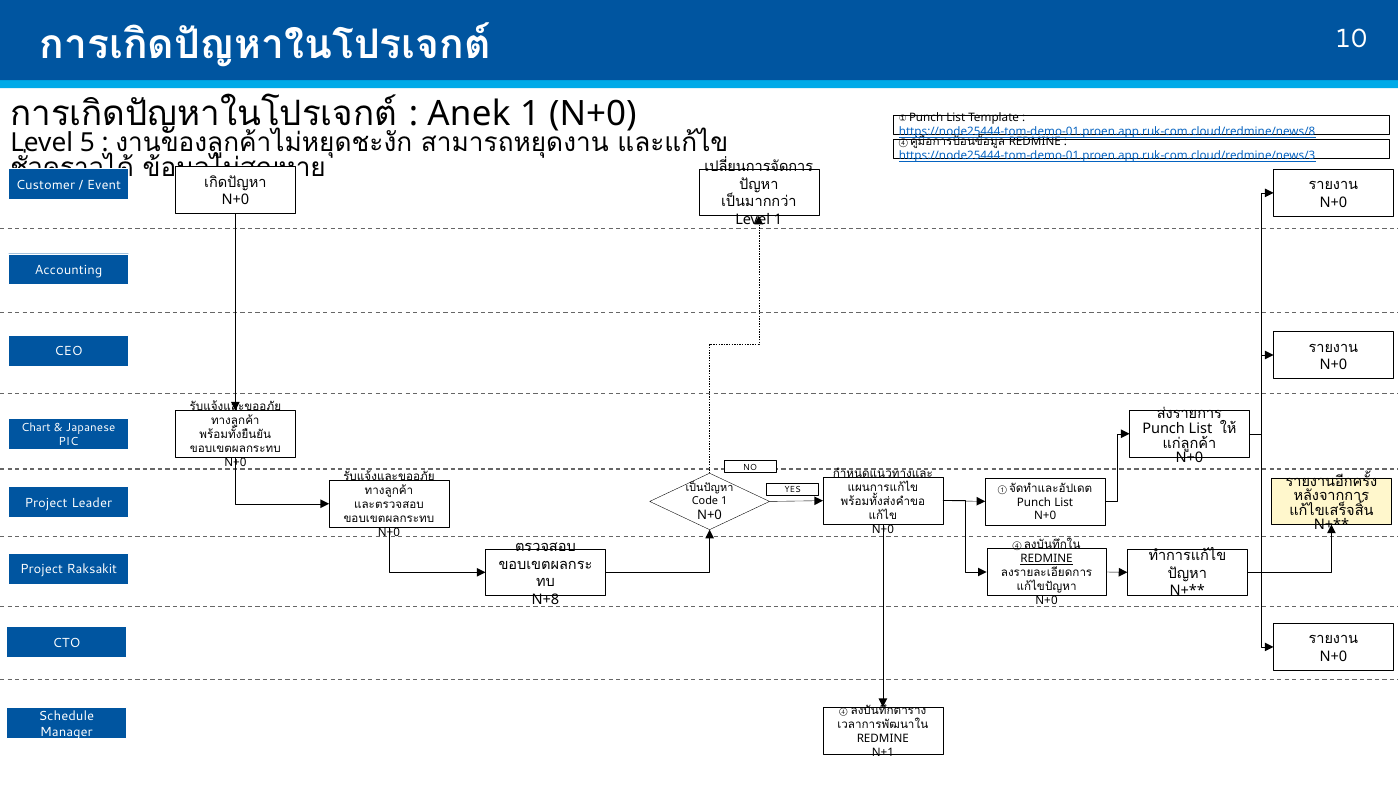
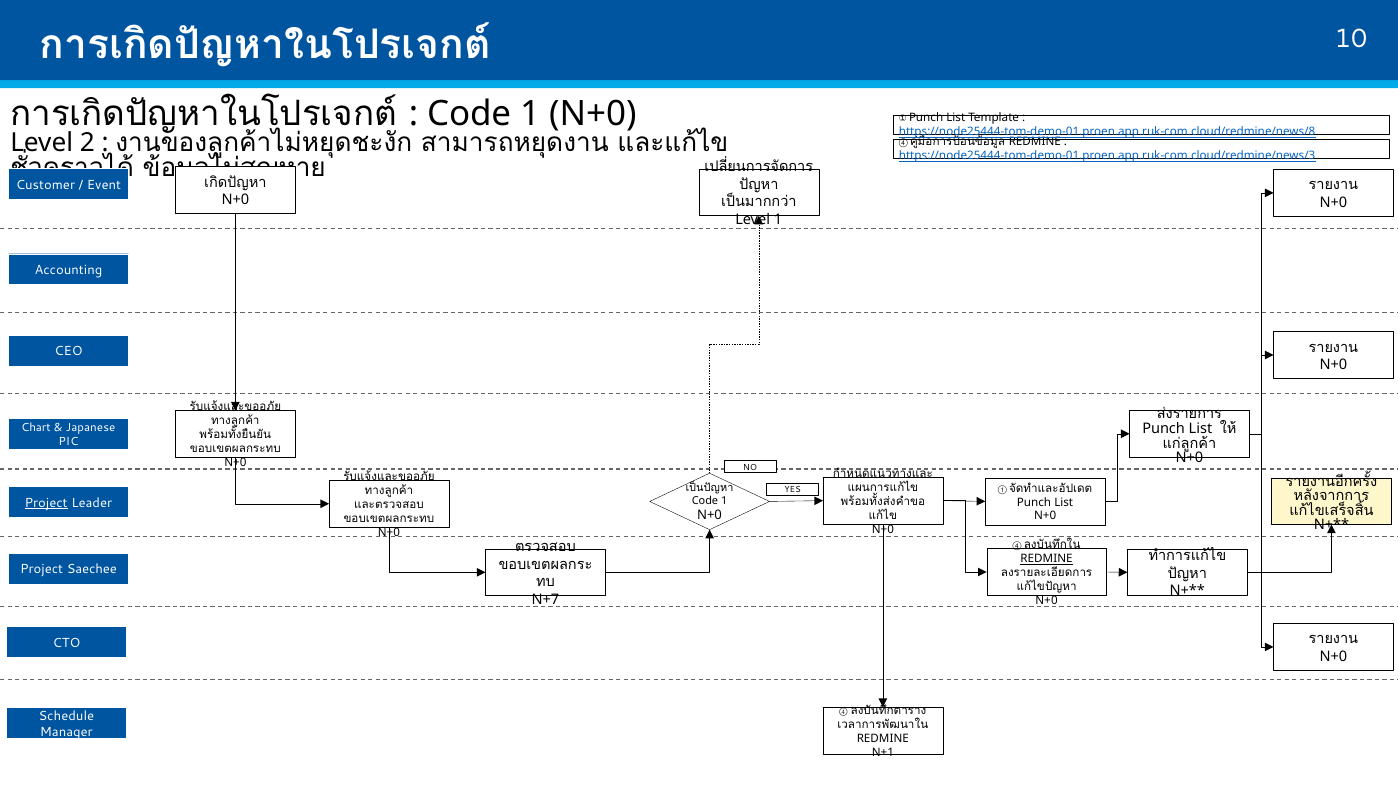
Anek: Anek -> Code (469, 114)
5: 5 -> 2 (87, 143)
Project underline: none -> present (46, 503)
Raksakit: Raksakit -> Saechee (92, 570)
N+8: N+8 -> N+7 (545, 600)
